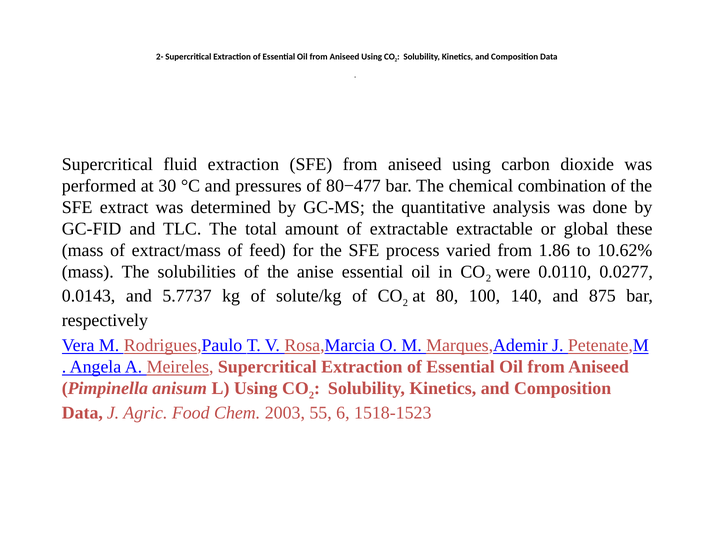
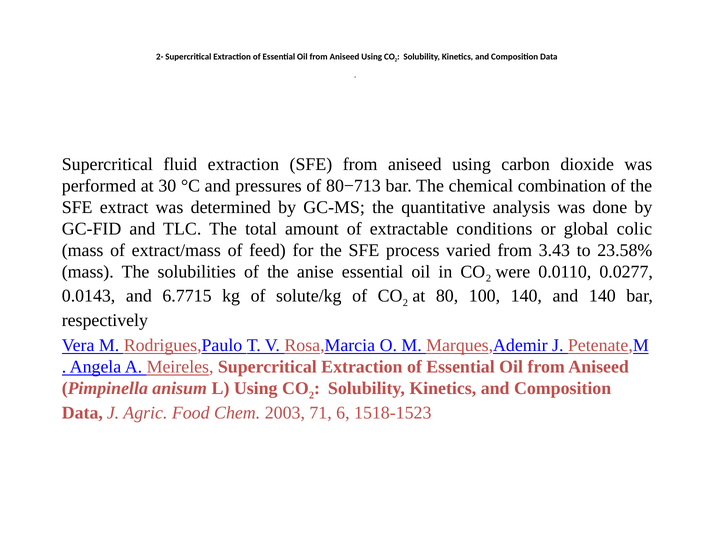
80−477: 80−477 -> 80−713 (353, 186)
extractable extractable: extractable -> conditions (494, 229)
these: these -> colic (634, 229)
1.86: 1.86 -> 3.43 (554, 250)
10.62%: 10.62% -> 23.58% (625, 250)
5.7737: 5.7737 -> 6.7715 (187, 296)
and 875: 875 -> 140 (602, 296)
55: 55 -> 71 (321, 413)
